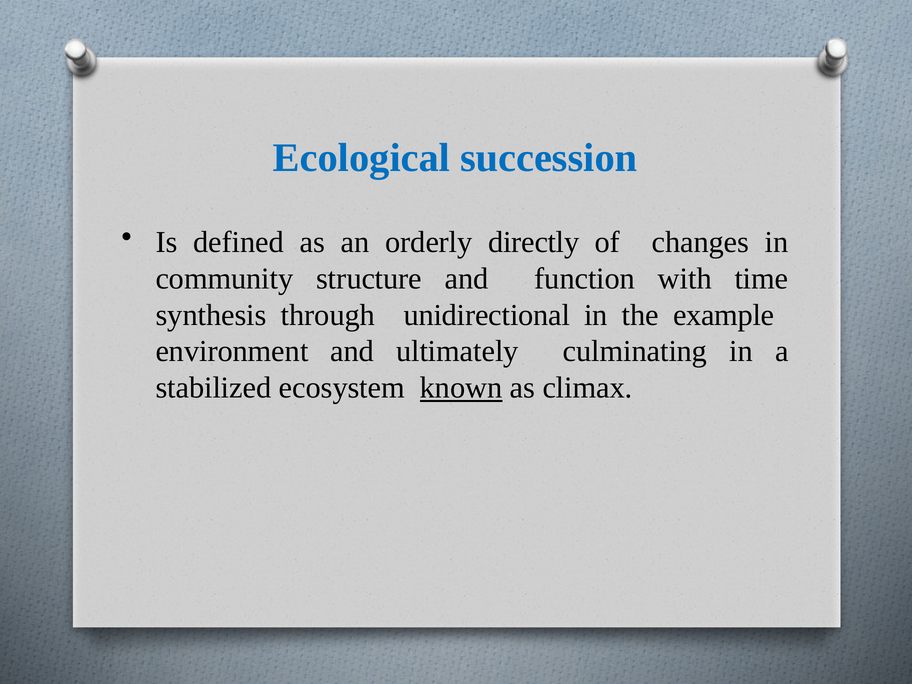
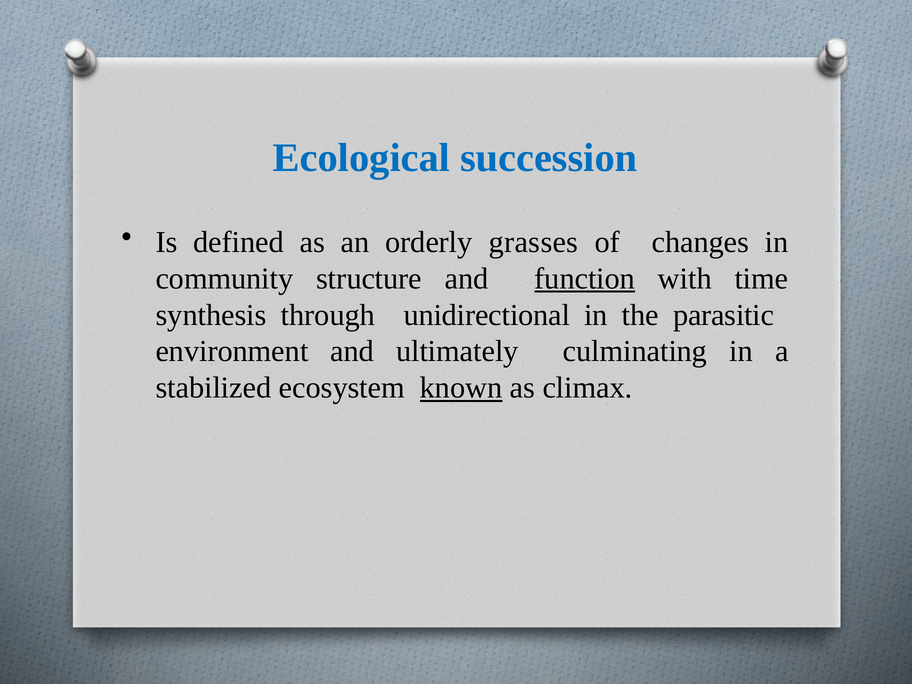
directly: directly -> grasses (534, 242)
function underline: none -> present (585, 279)
example: example -> parasitic (724, 315)
